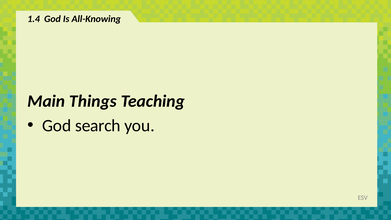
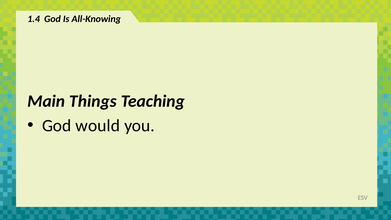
search: search -> would (98, 126)
